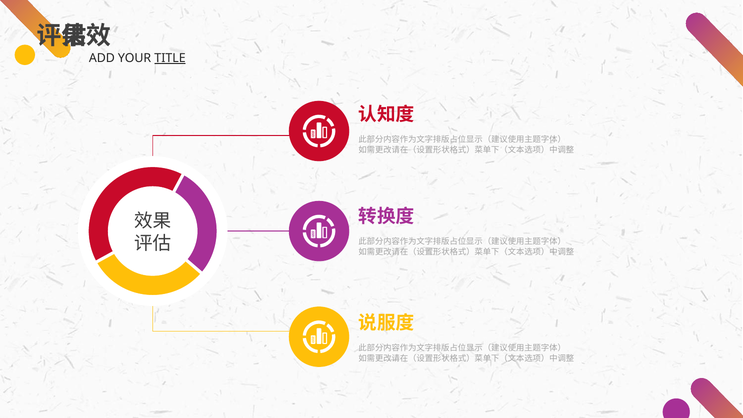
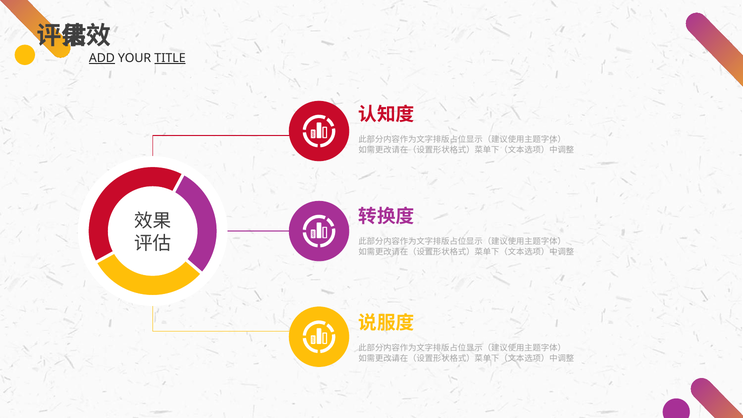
ADD underline: none -> present (102, 58)
